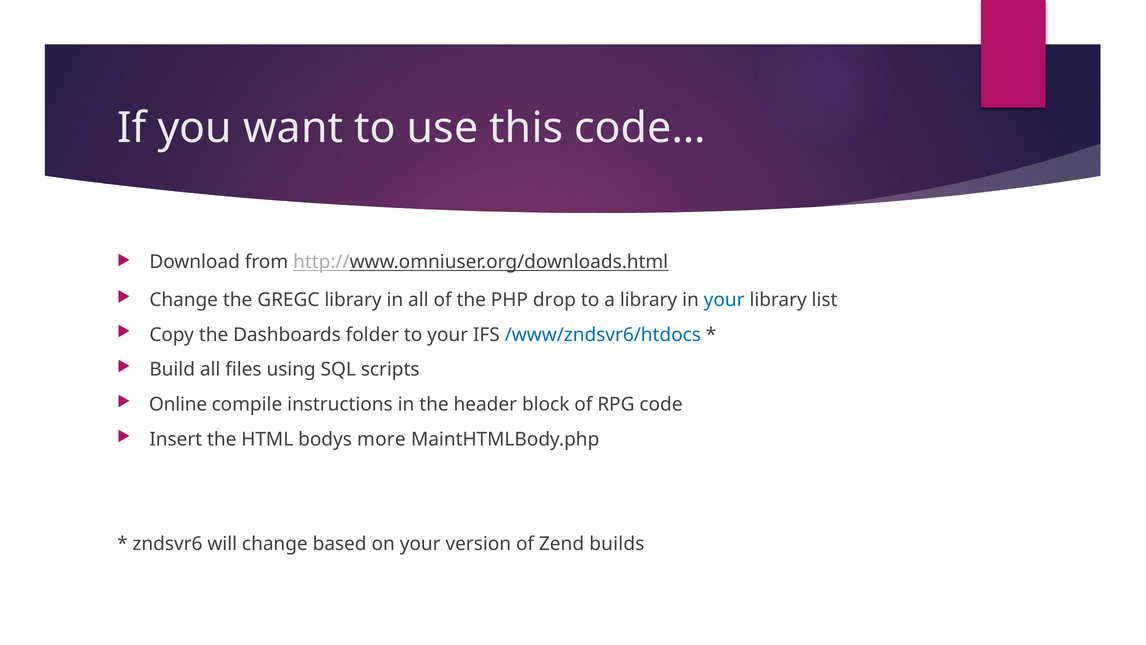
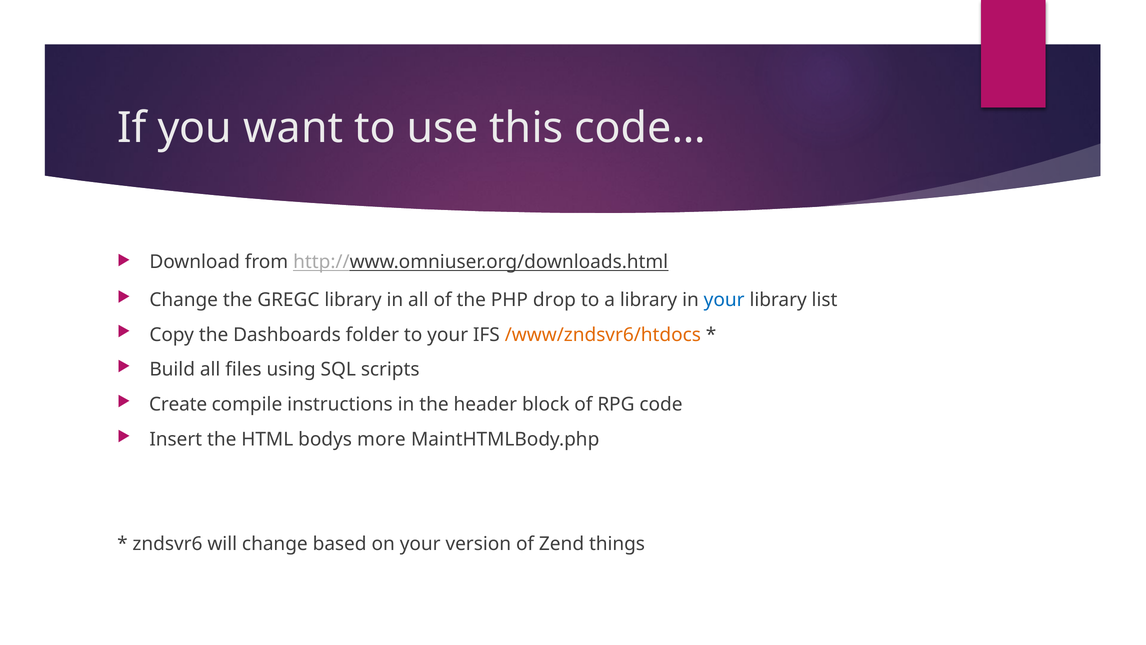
/www/zndsvr6/htdocs colour: blue -> orange (603, 335)
Online: Online -> Create (178, 404)
builds: builds -> things (617, 544)
